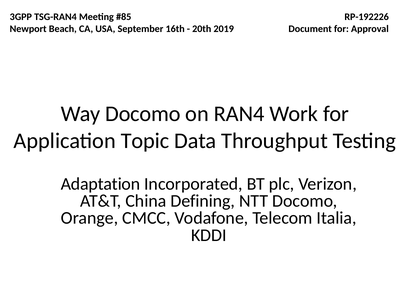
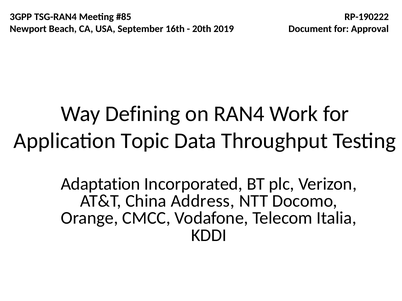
RP-192226: RP-192226 -> RP-190222 (367, 17)
Way Docomo: Docomo -> Defining (143, 114)
Defining: Defining -> Address (203, 201)
